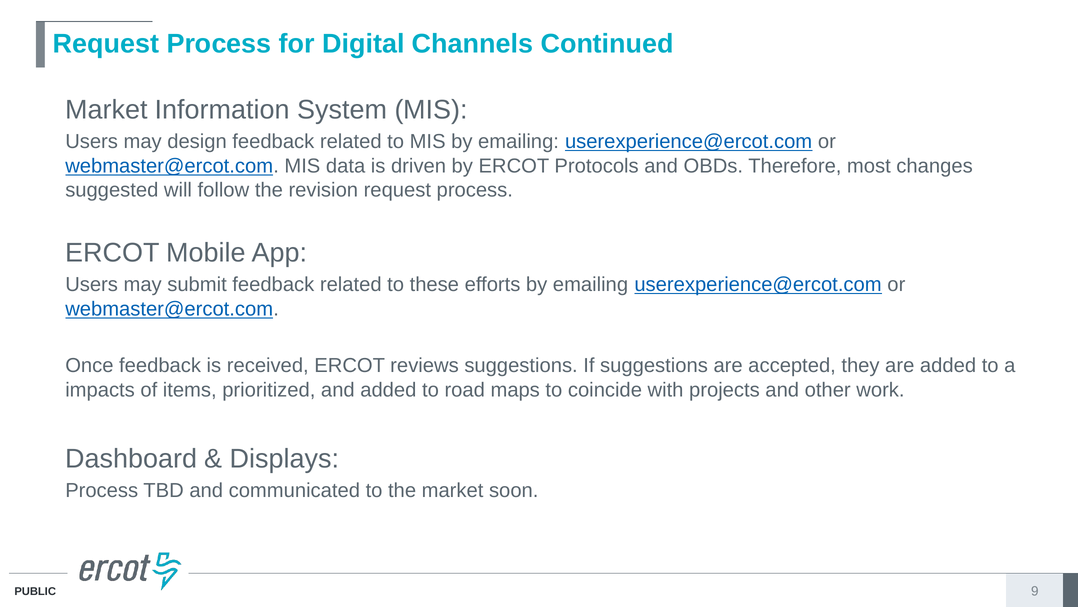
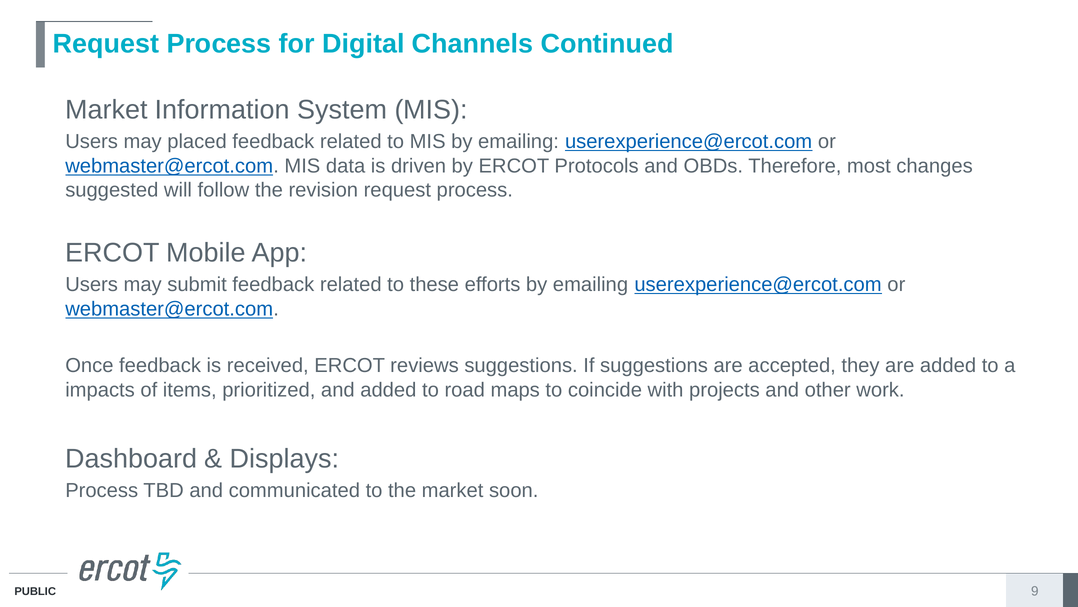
design: design -> placed (197, 142)
